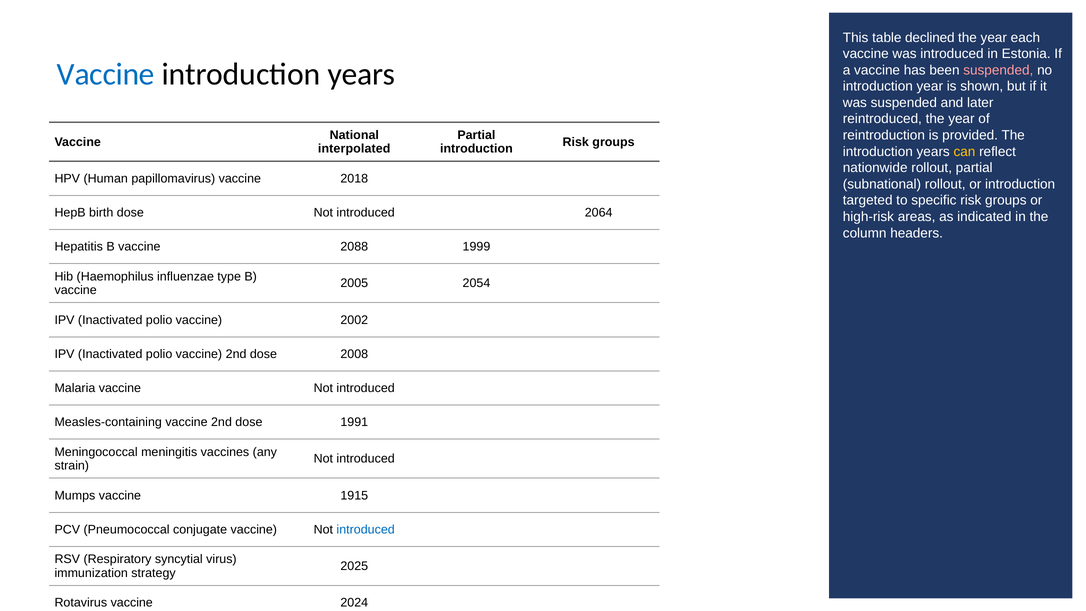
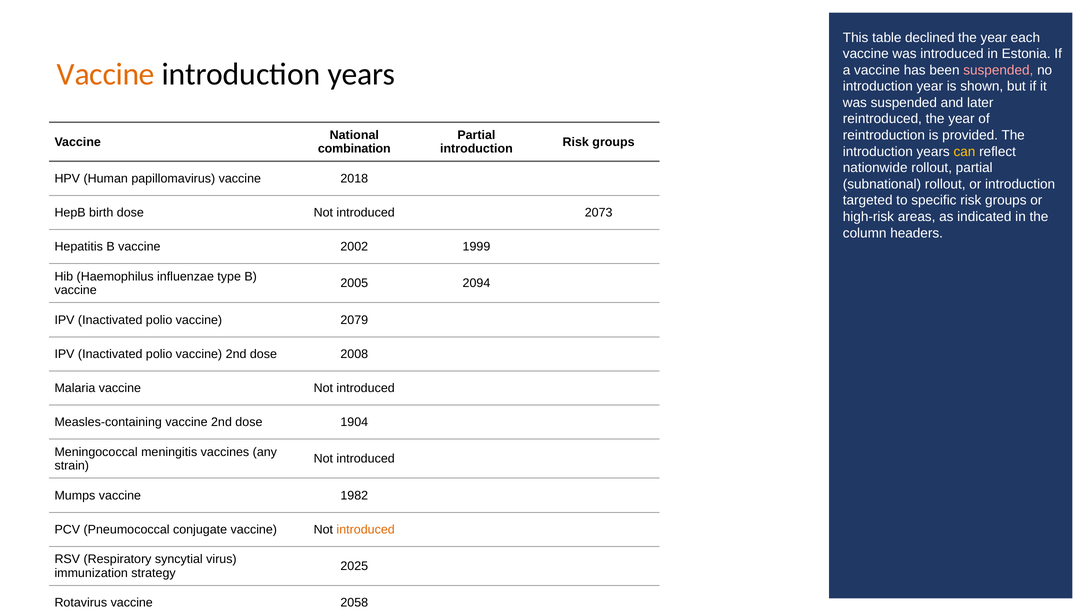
Vaccine colour: blue -> orange (106, 74)
interpolated: interpolated -> combination (354, 149)
2064: 2064 -> 2073 (599, 213)
2088: 2088 -> 2002 (354, 247)
2054: 2054 -> 2094 (476, 283)
2002: 2002 -> 2079 (354, 320)
1991: 1991 -> 1904 (354, 422)
1915: 1915 -> 1982 (354, 495)
introduced colour: blue -> orange (366, 529)
2024: 2024 -> 2058 (354, 603)
